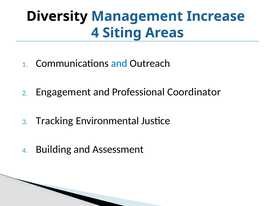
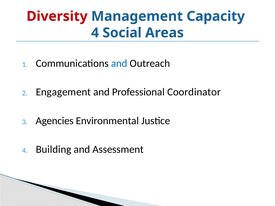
Diversity colour: black -> red (57, 16)
Increase: Increase -> Capacity (216, 16)
Siting: Siting -> Social (122, 33)
Tracking: Tracking -> Agencies (55, 121)
